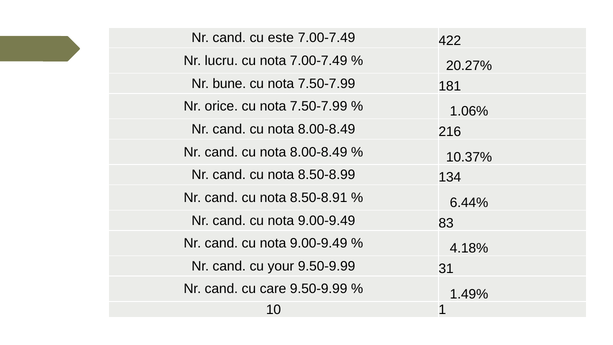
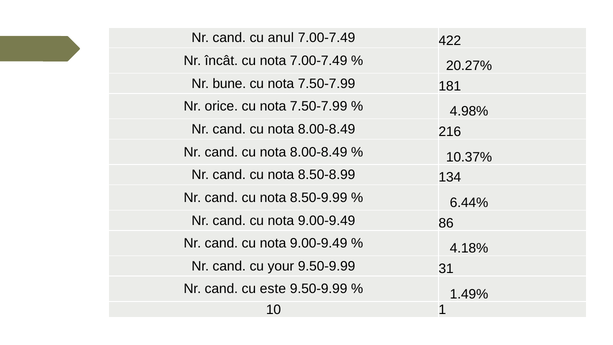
este: este -> anul (281, 38)
lucru: lucru -> încât (221, 61)
1.06%: 1.06% -> 4.98% (469, 111)
8.50-8.91: 8.50-8.91 -> 8.50-9.99 (319, 198)
83: 83 -> 86 (446, 223)
care: care -> este (273, 289)
